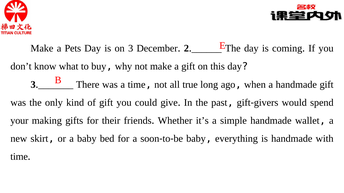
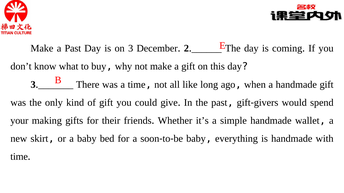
a Pets: Pets -> Past (73, 49)
true: true -> like (190, 85)
